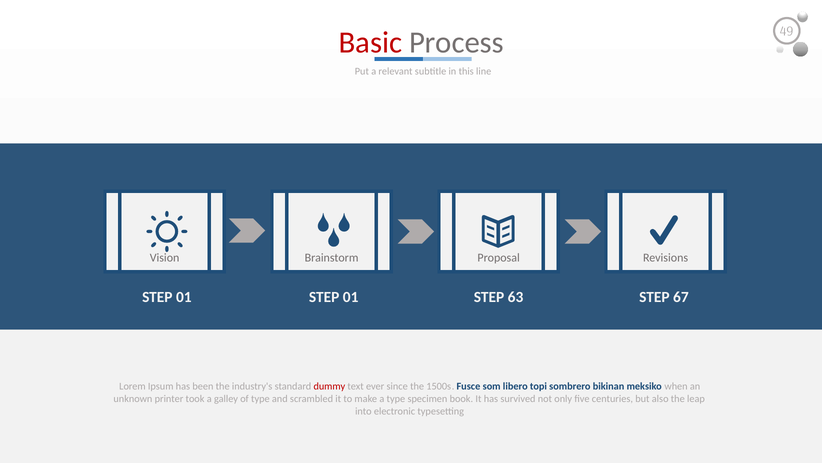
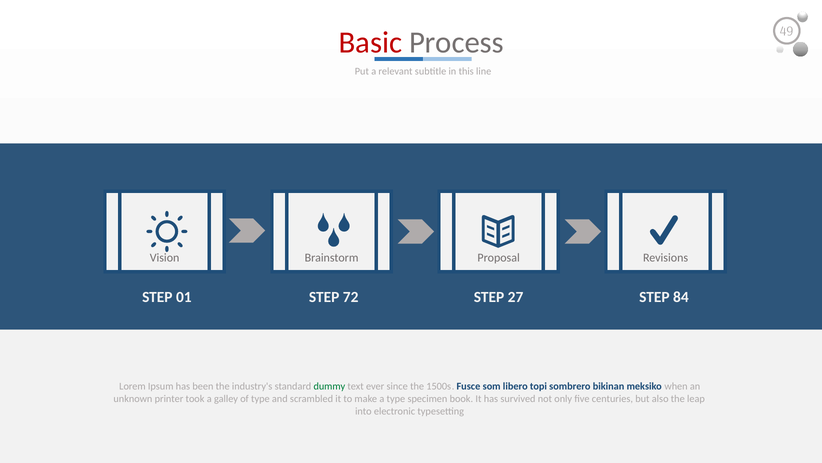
01 STEP 01: 01 -> 72 (351, 297)
63: 63 -> 27 (516, 297)
67: 67 -> 84 (681, 297)
dummy colour: red -> green (329, 386)
